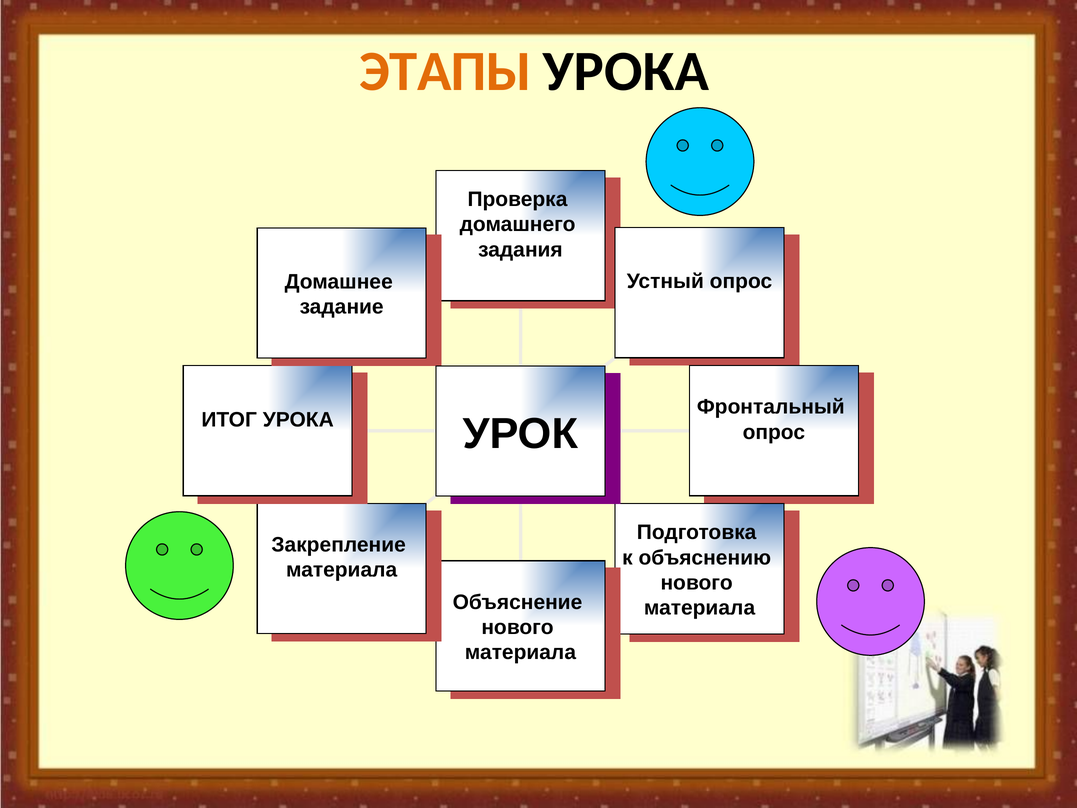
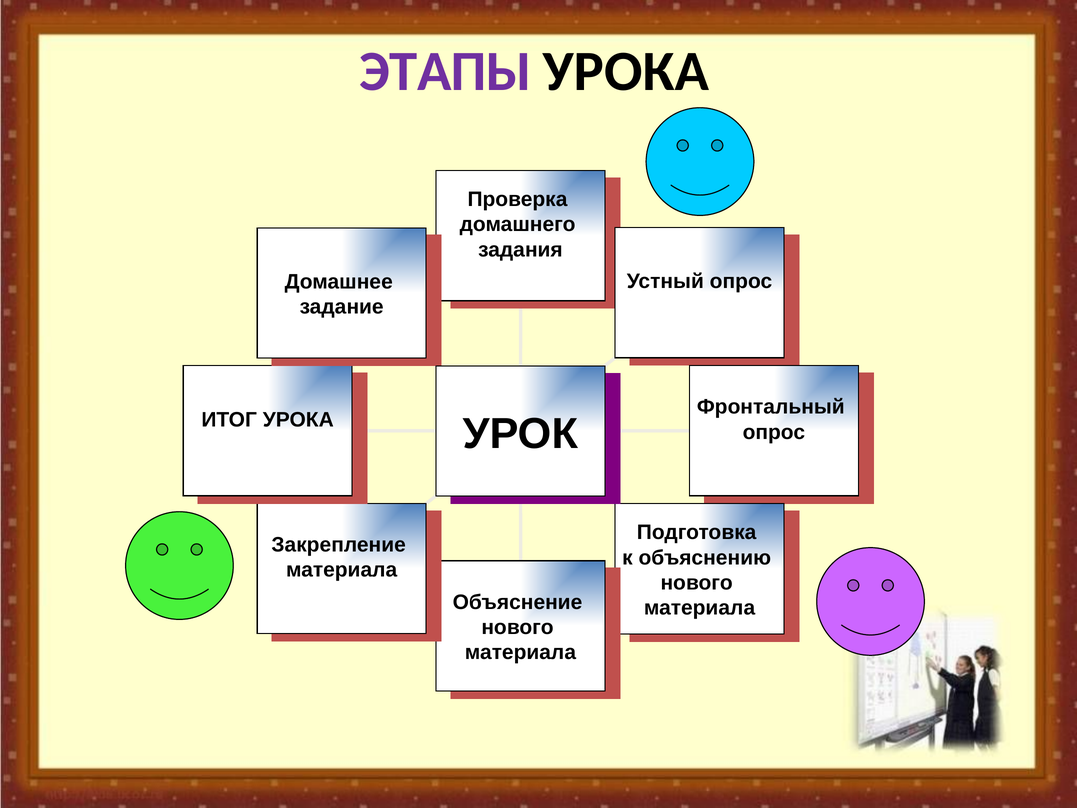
ЭТАПЫ colour: orange -> purple (445, 71)
